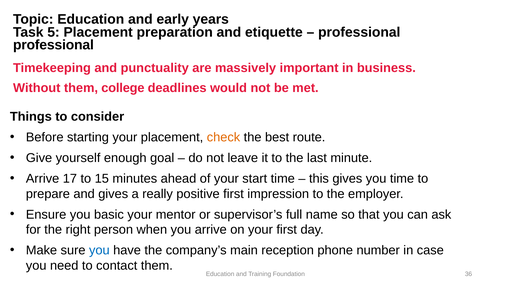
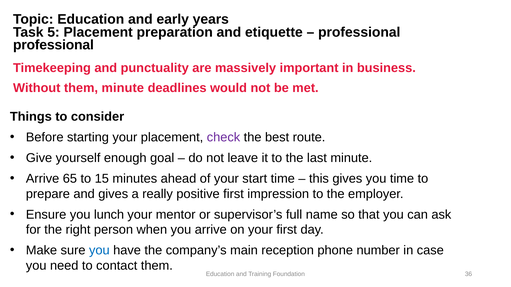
them college: college -> minute (123, 88)
check colour: orange -> purple (224, 137)
17: 17 -> 65 (70, 179)
basic: basic -> lunch (109, 215)
